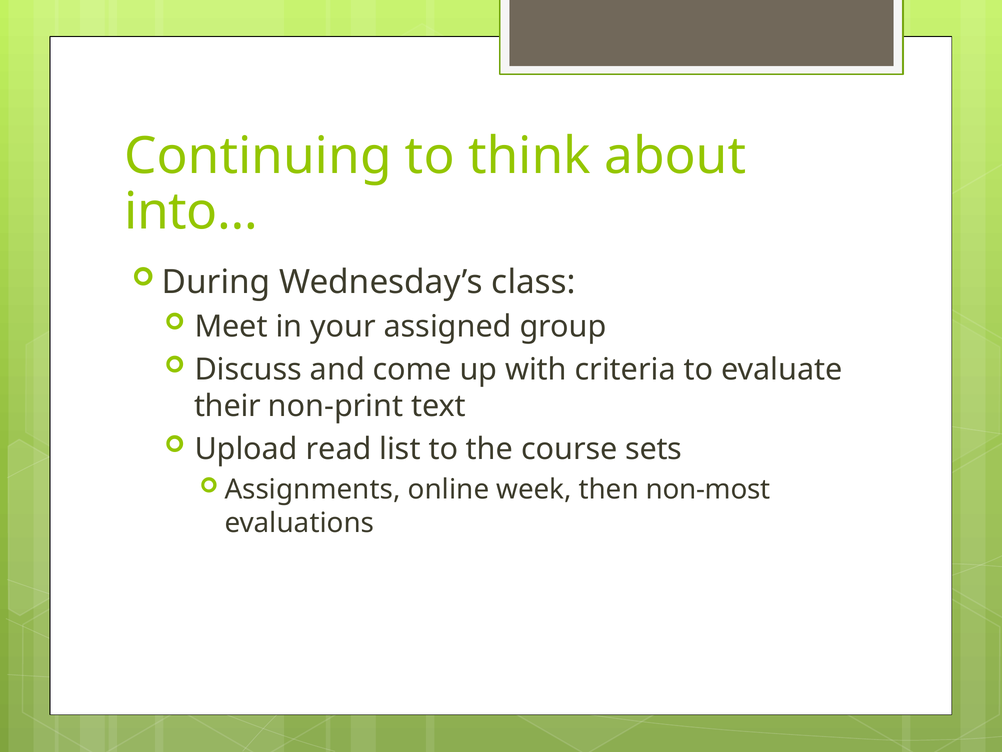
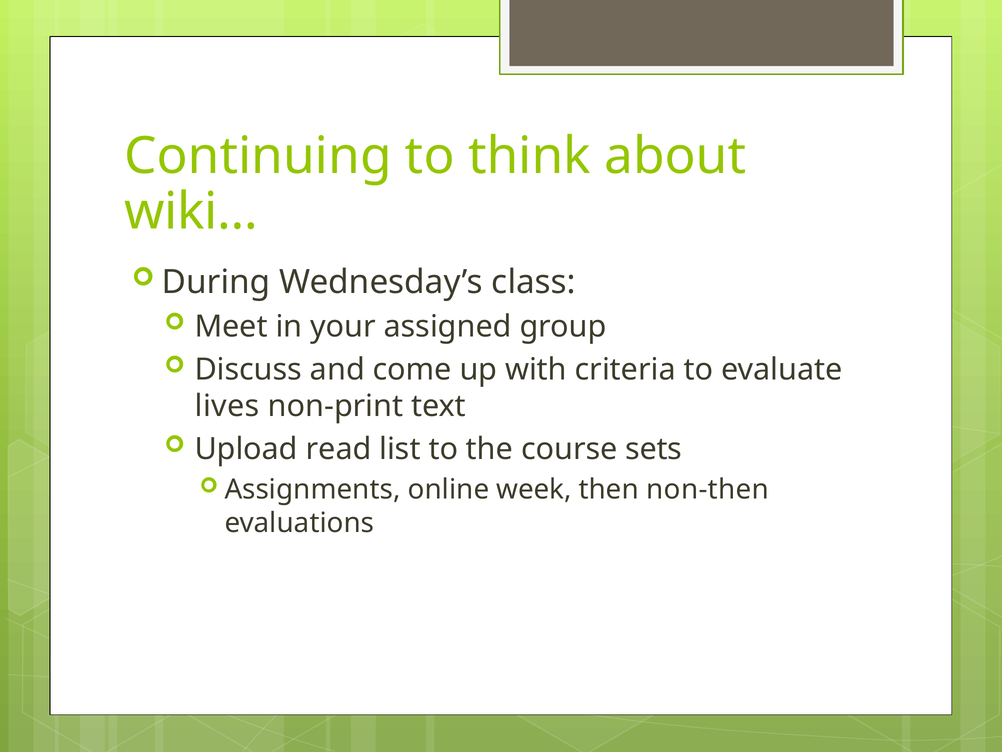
into…: into… -> wiki… (191, 212)
their: their -> lives (227, 406)
non-most: non-most -> non-then (708, 489)
